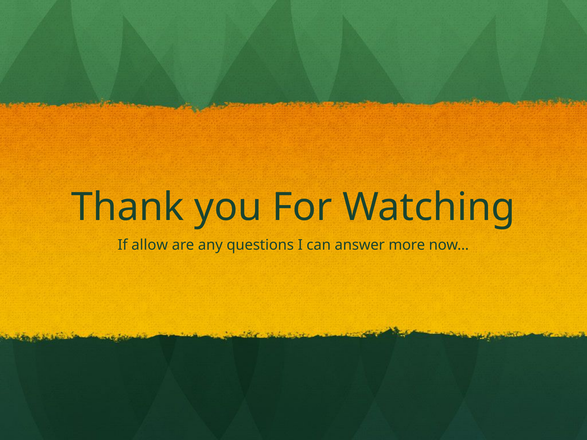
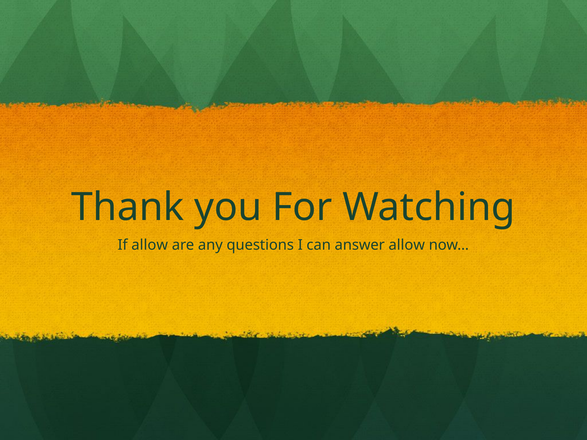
answer more: more -> allow (407, 245)
